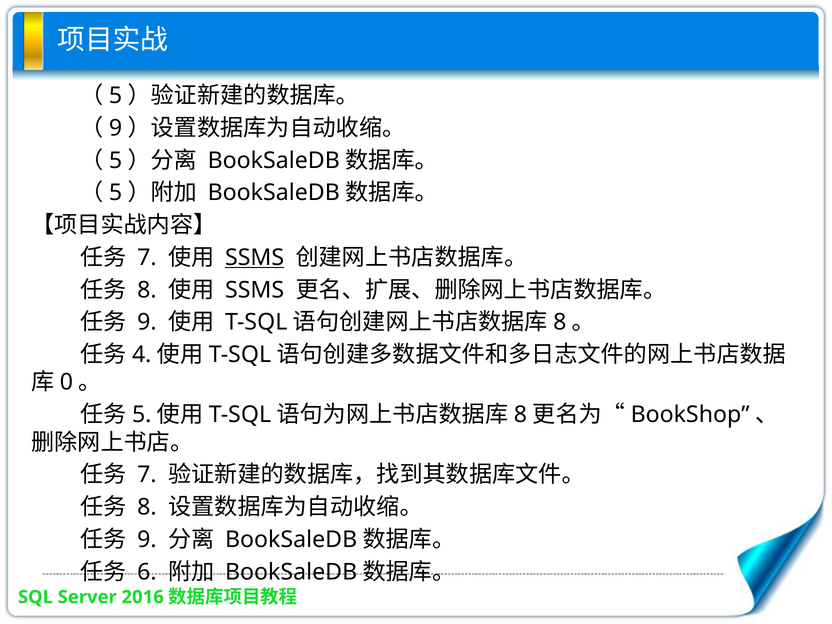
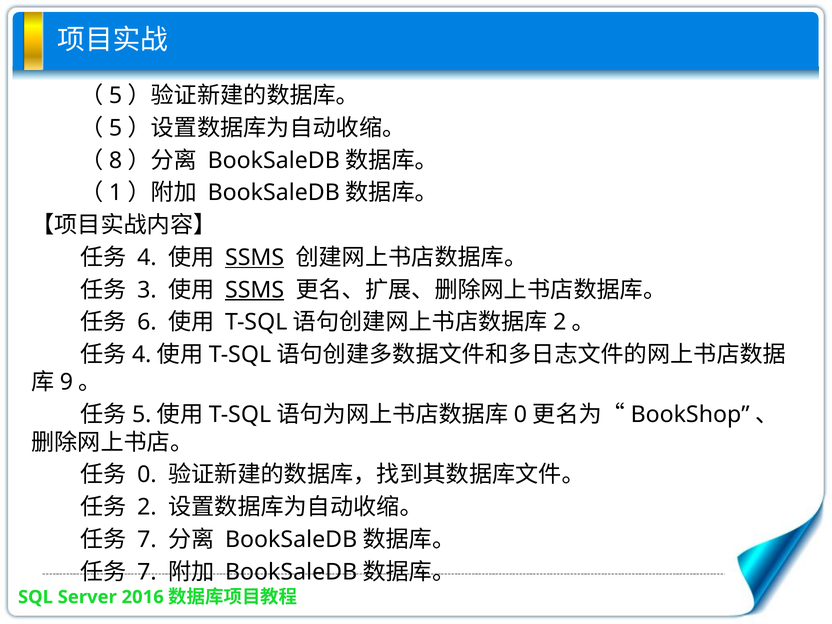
9: 9 -> 5 (115, 128)
5: 5 -> 8 (115, 160)
5: 5 -> 1 (115, 193)
7: 7 -> 4 (147, 258)
8: 8 -> 3 (147, 290)
SSMS underline: none -> present (255, 290)
9: 9 -> 6 (147, 322)
8: 8 -> 2 (560, 322)
0: 0 -> 9 (66, 382)
8: 8 -> 0 (520, 415)
7: 7 -> 0 (147, 475)
8: 8 -> 2 (147, 507)
9: 9 -> 7 (147, 540)
6: 6 -> 7 (147, 572)
